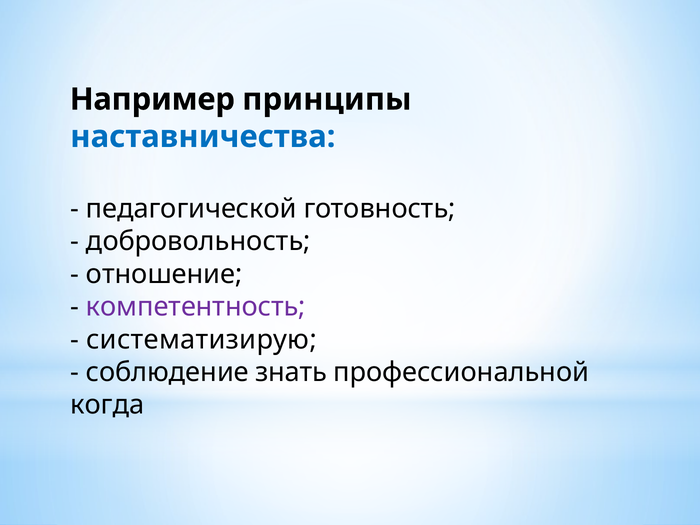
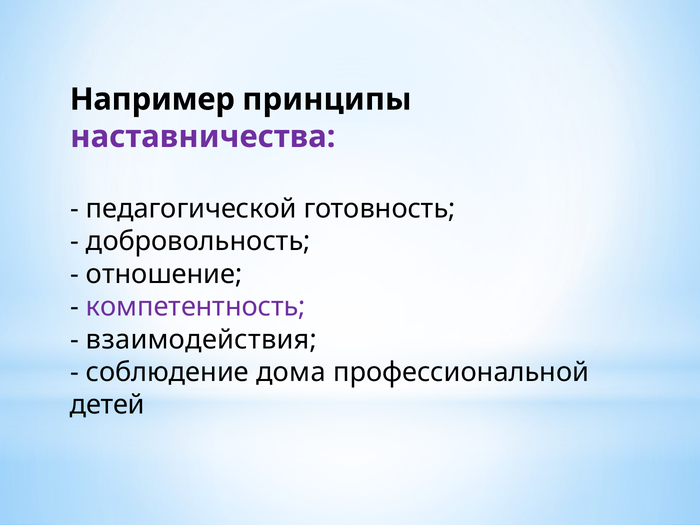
наставничества colour: blue -> purple (203, 137)
систематизирую: систематизирую -> взаимодействия (202, 340)
знать: знать -> дома (291, 372)
когда: когда -> детей (107, 405)
